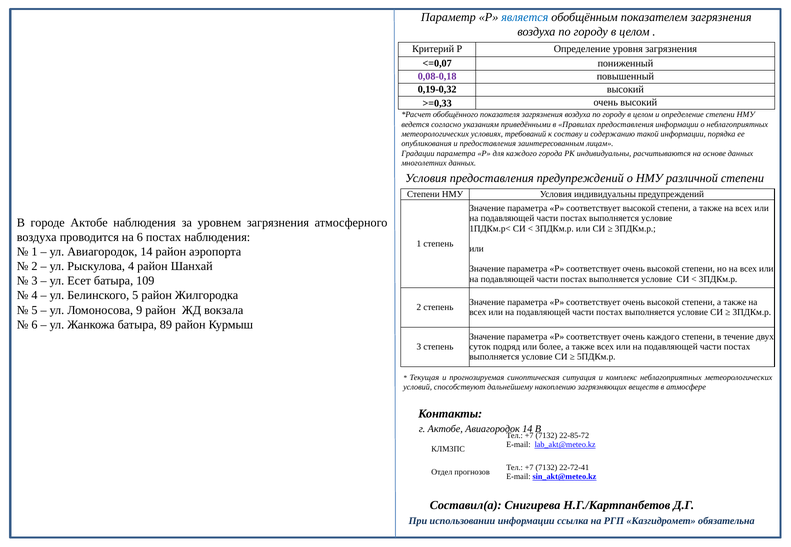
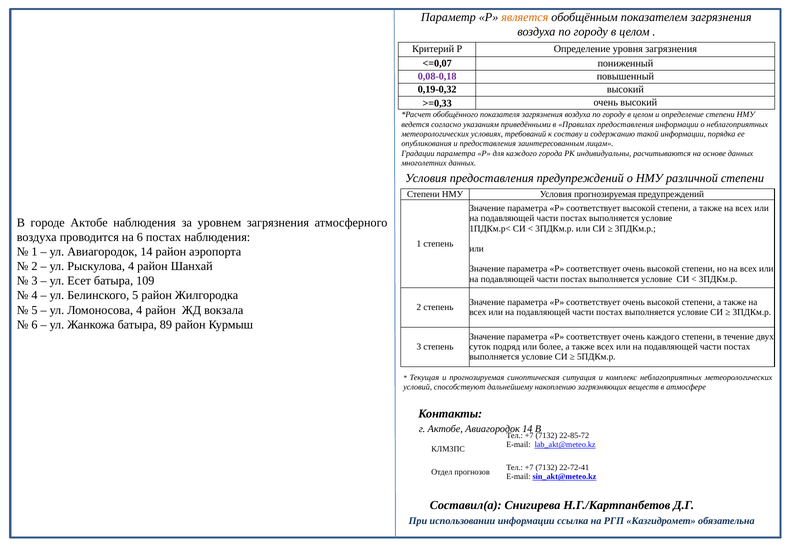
является colour: blue -> orange (525, 17)
Условия индивидуальны: индивидуальны -> прогнозируемая (605, 195)
Ломоносова 9: 9 -> 4 (139, 310)
